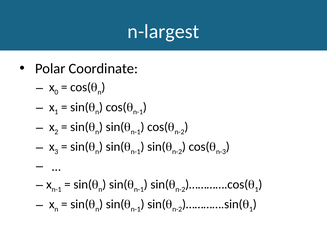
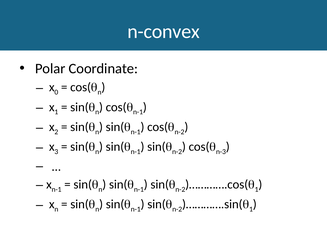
n-largest: n-largest -> n-convex (164, 31)
